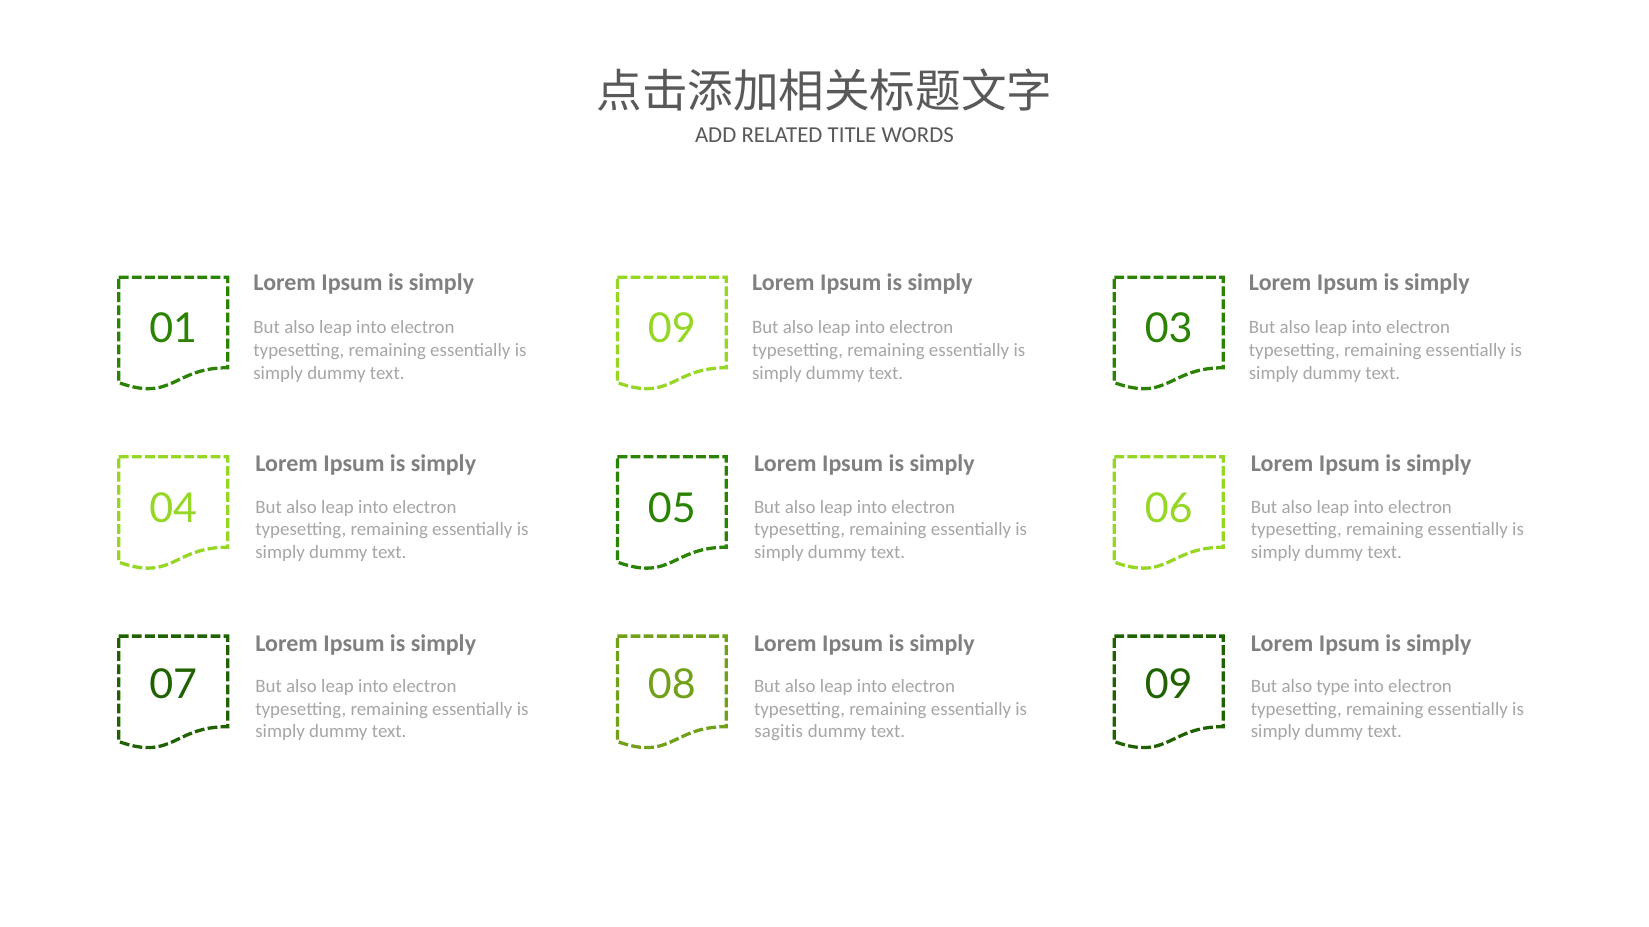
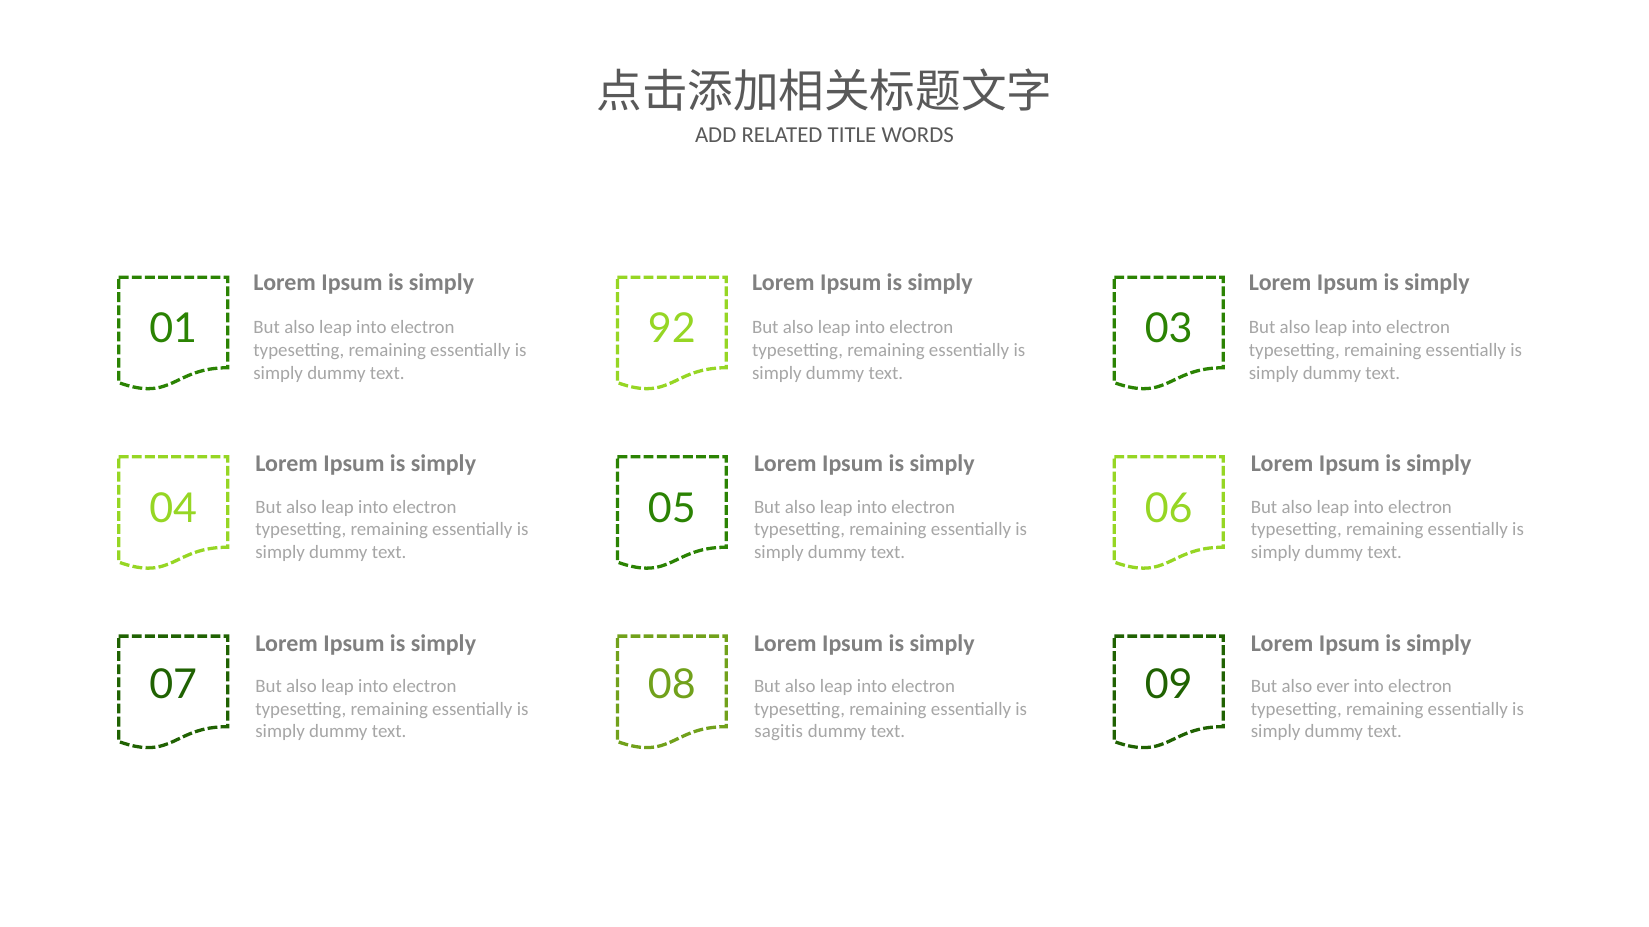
01 09: 09 -> 92 (672, 330)
type: type -> ever (1333, 687)
